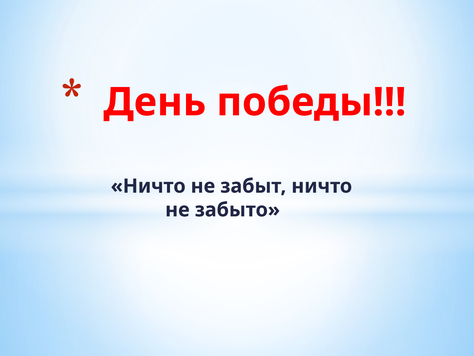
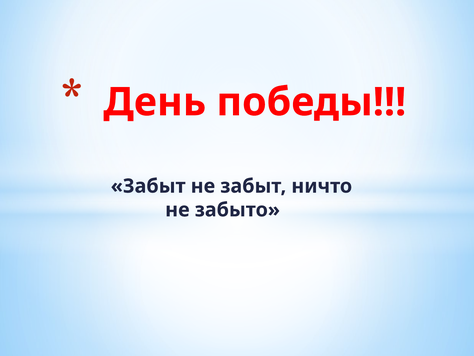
Ничто: Ничто -> Забыт (148, 186)
